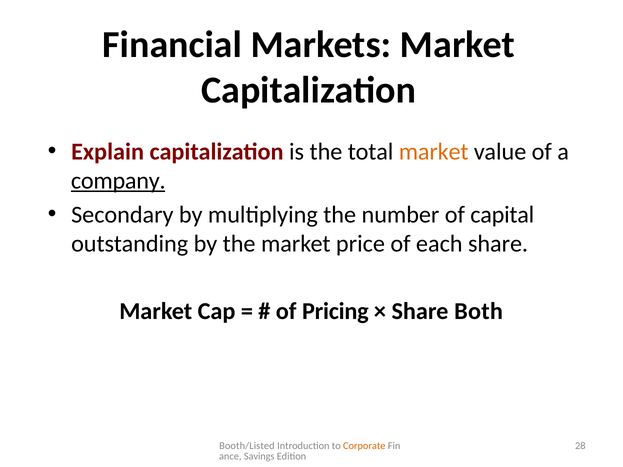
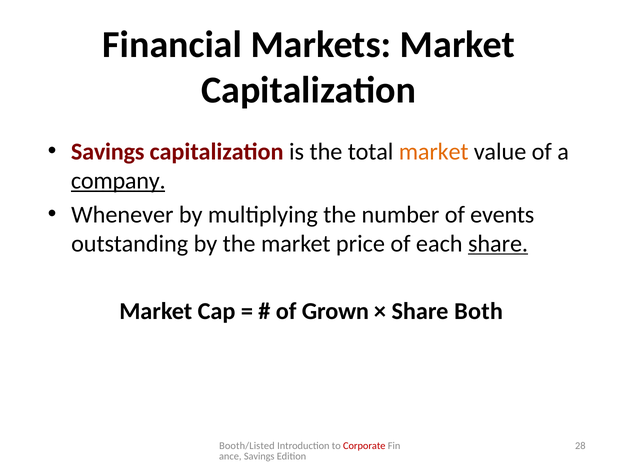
Explain: Explain -> Savings (108, 152)
Secondary: Secondary -> Whenever (122, 215)
capital: capital -> events (502, 215)
share underline: none -> present (498, 244)
Pricing: Pricing -> Grown (335, 311)
Corporate colour: orange -> red (364, 446)
